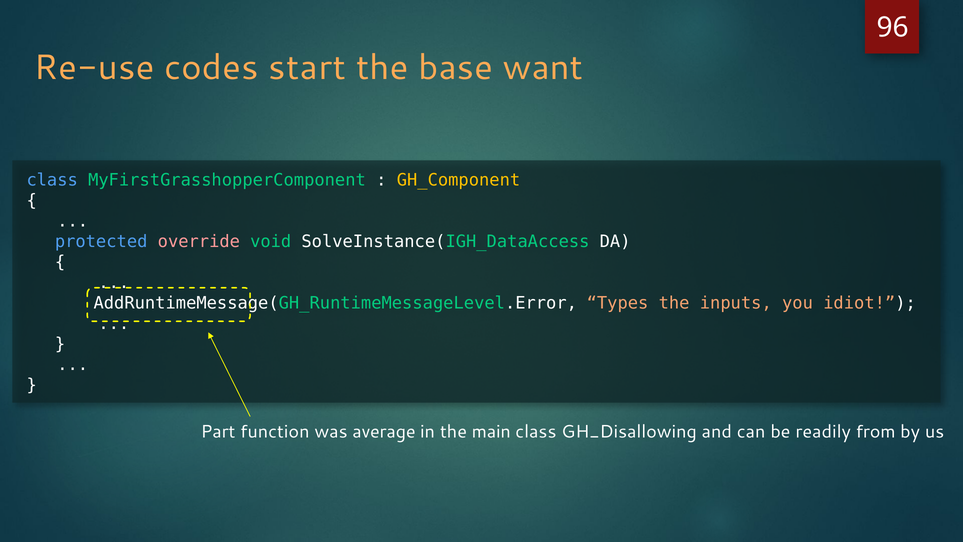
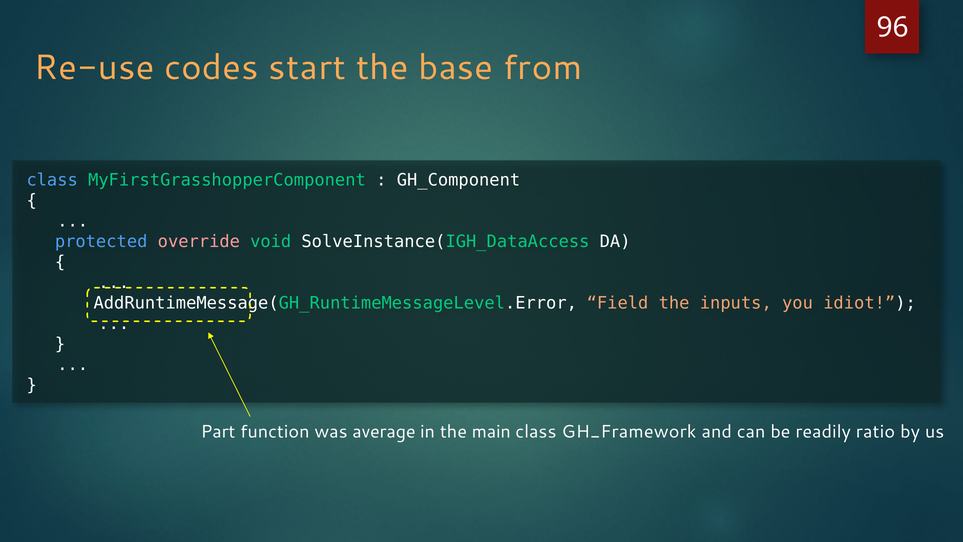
want: want -> from (543, 68)
GH_Component colour: yellow -> white (458, 180)
Types: Types -> Field (618, 303)
GH_Disallowing: GH_Disallowing -> GH_Framework (629, 432)
from: from -> ratio (876, 432)
